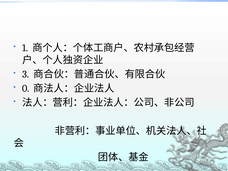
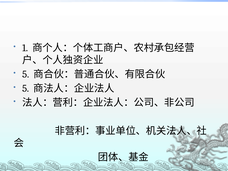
3: 3 -> 5 (26, 74)
0: 0 -> 5 (26, 88)
